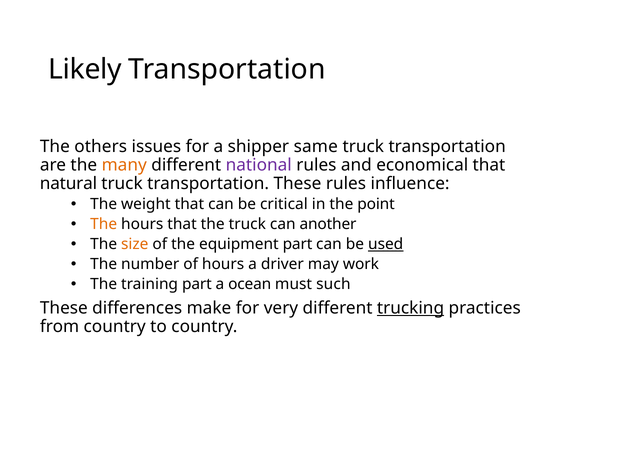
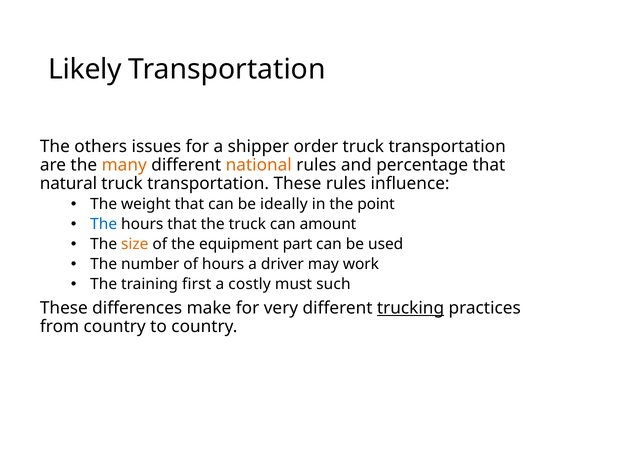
same: same -> order (316, 146)
national colour: purple -> orange (259, 165)
economical: economical -> percentage (422, 165)
critical: critical -> ideally (284, 204)
The colour: orange -> blue (104, 224)
another: another -> amount (328, 224)
used underline: present -> none (386, 244)
training part: part -> first (197, 284)
ocean: ocean -> costly (250, 284)
